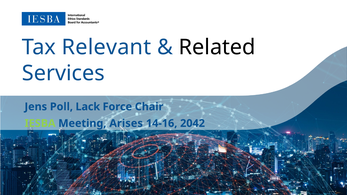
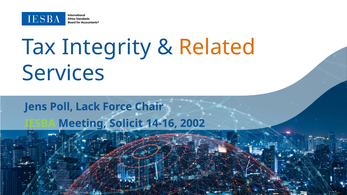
Relevant: Relevant -> Integrity (106, 47)
Related colour: black -> orange (217, 47)
Arises: Arises -> Solicit (126, 123)
2042: 2042 -> 2002 (193, 123)
